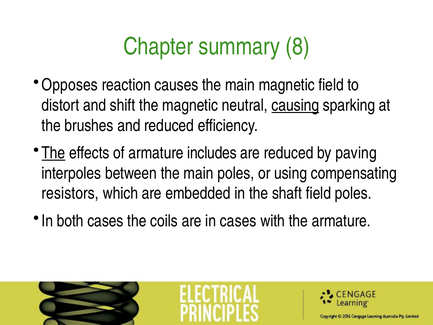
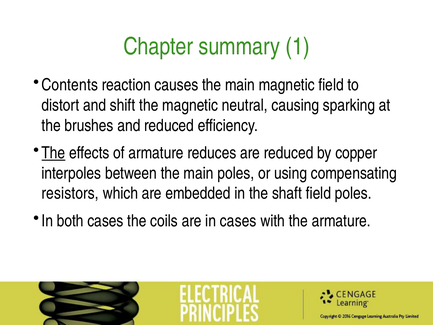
8: 8 -> 1 (298, 46)
Opposes: Opposes -> Contents (70, 85)
causing underline: present -> none (295, 105)
includes: includes -> reduces (212, 153)
paving: paving -> copper (356, 153)
